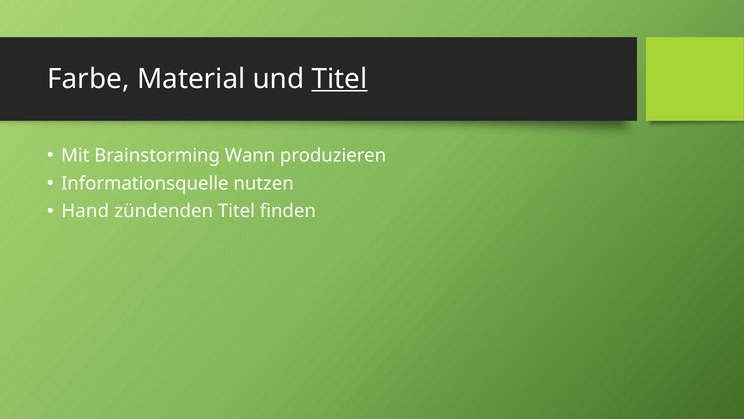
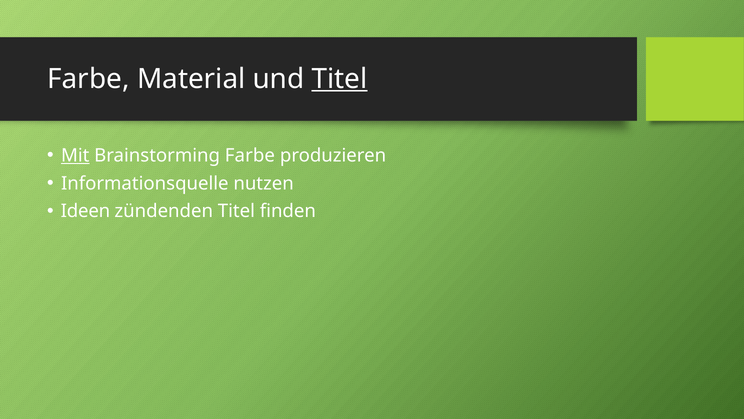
Mit underline: none -> present (75, 155)
Brainstorming Wann: Wann -> Farbe (250, 155)
Hand: Hand -> Ideen (85, 211)
